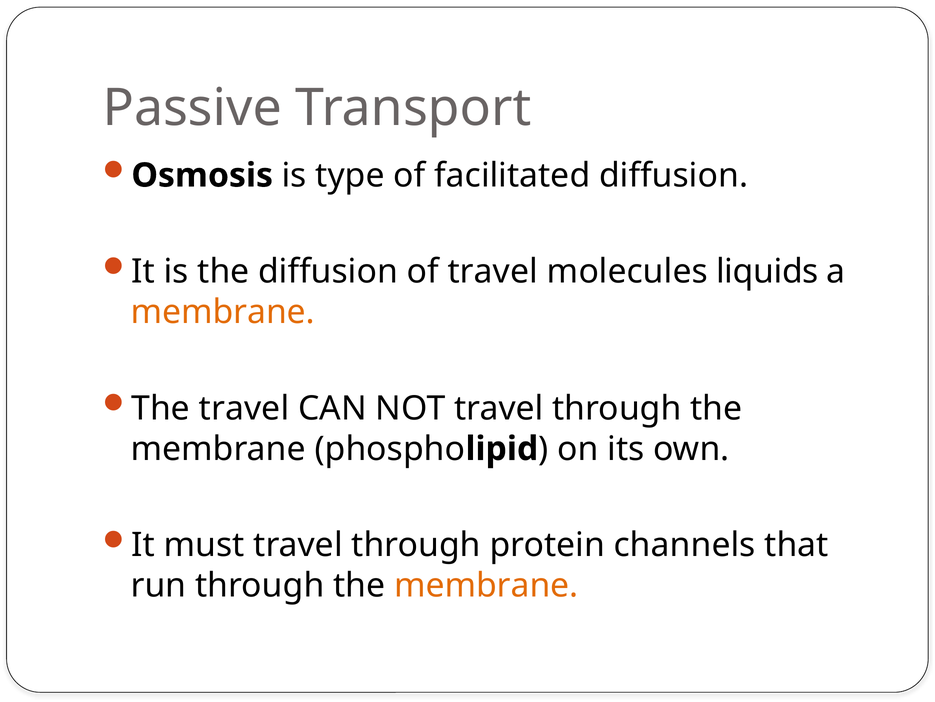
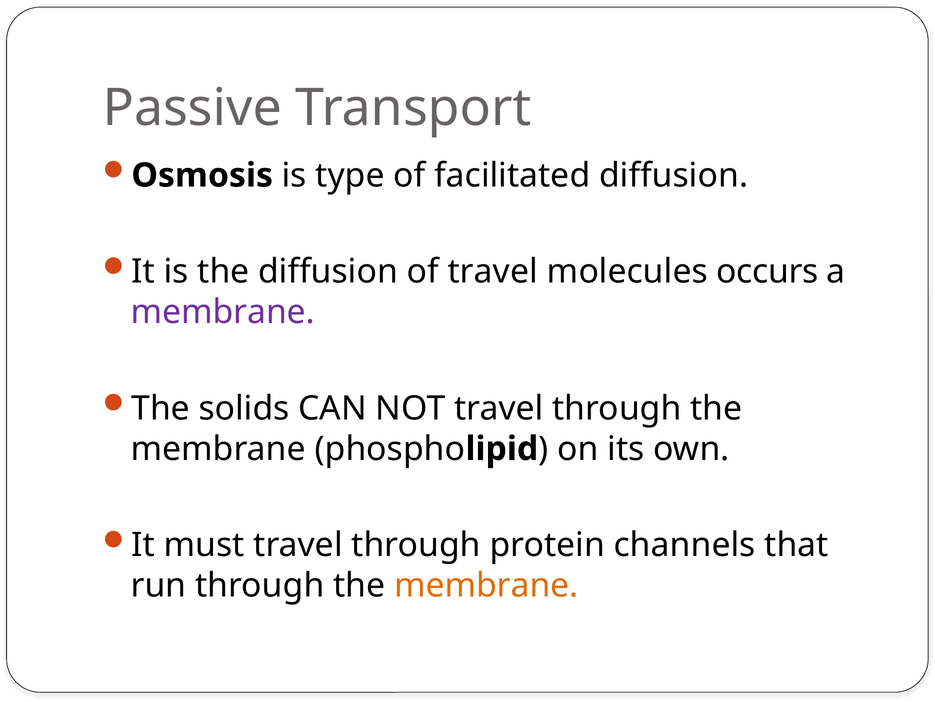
liquids: liquids -> occurs (767, 271)
membrane colour: orange -> purple (223, 312)
The travel: travel -> solids (244, 408)
